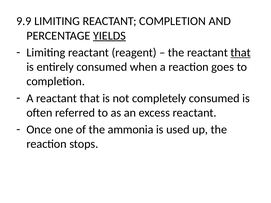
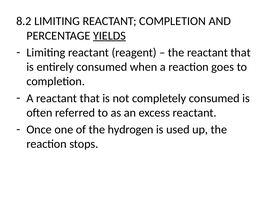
9.9: 9.9 -> 8.2 (24, 21)
that underline: present -> none (241, 53)
ammonia: ammonia -> hydrogen (131, 130)
